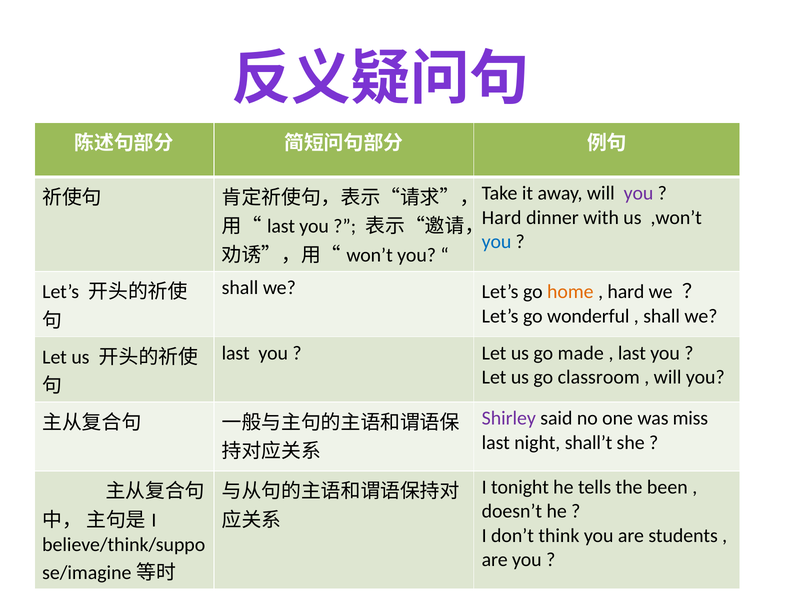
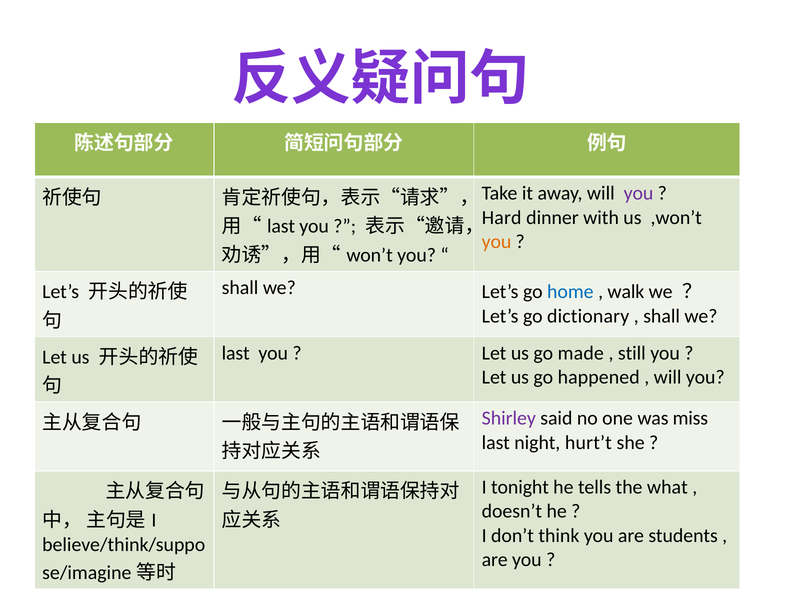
you colour: blue -> orange (497, 242)
home colour: orange -> blue (570, 292)
hard: hard -> walk (626, 292)
wonderful: wonderful -> dictionary (588, 316)
last: last -> still (632, 353)
classroom: classroom -> happened (599, 377)
shall’t: shall’t -> hurt’t (588, 442)
been: been -> what (667, 487)
